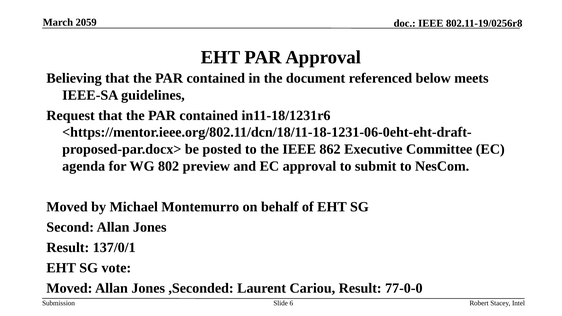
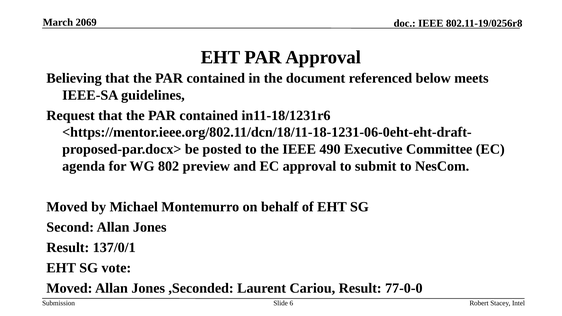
2059: 2059 -> 2069 (86, 22)
862: 862 -> 490 (330, 149)
